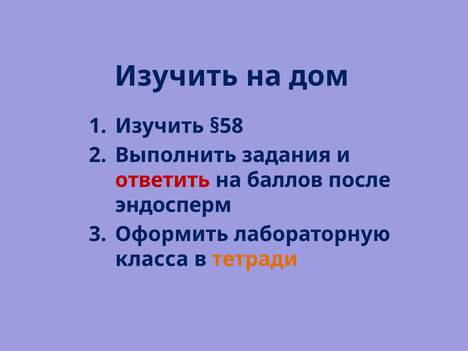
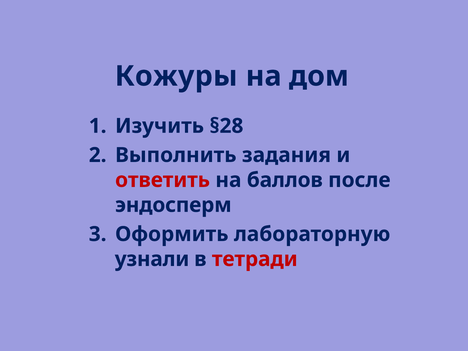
Изучить: Изучить -> Кожуры (176, 76)
§58: §58 -> §28 (226, 126)
класса: класса -> узнали (152, 259)
тетради colour: orange -> red (255, 259)
